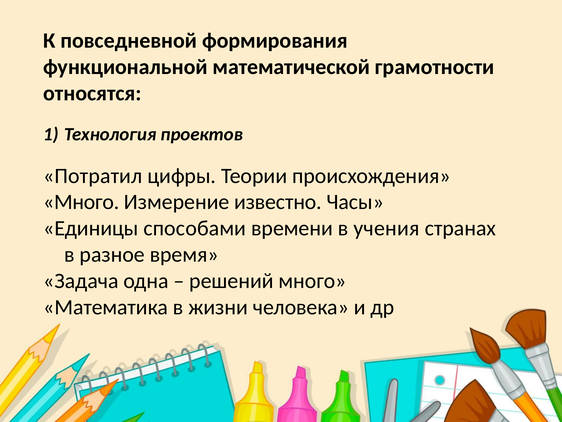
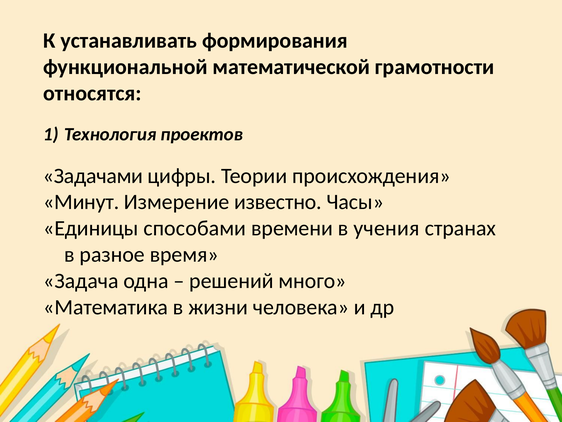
повседневной: повседневной -> устанавливать (129, 41)
Потратил: Потратил -> Задачами (93, 176)
Много: Много -> Минут (81, 202)
